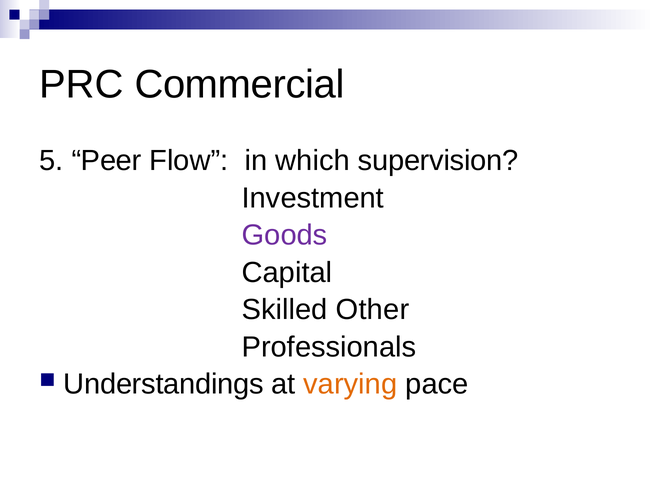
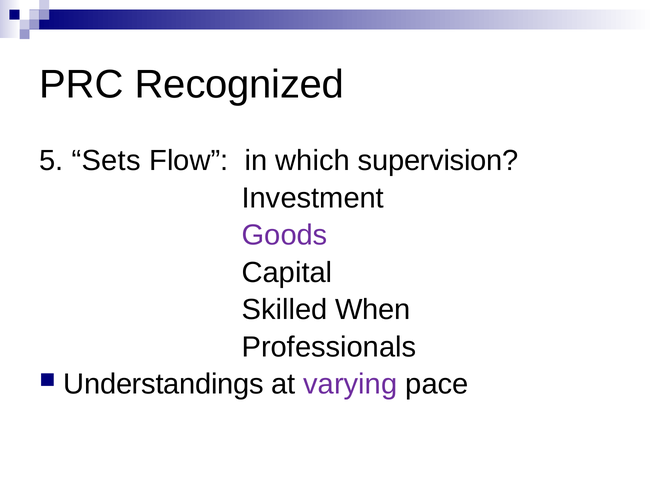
Commercial: Commercial -> Recognized (239, 85)
Peer: Peer -> Sets (106, 161)
Other: Other -> When (373, 310)
varying colour: orange -> purple (350, 384)
